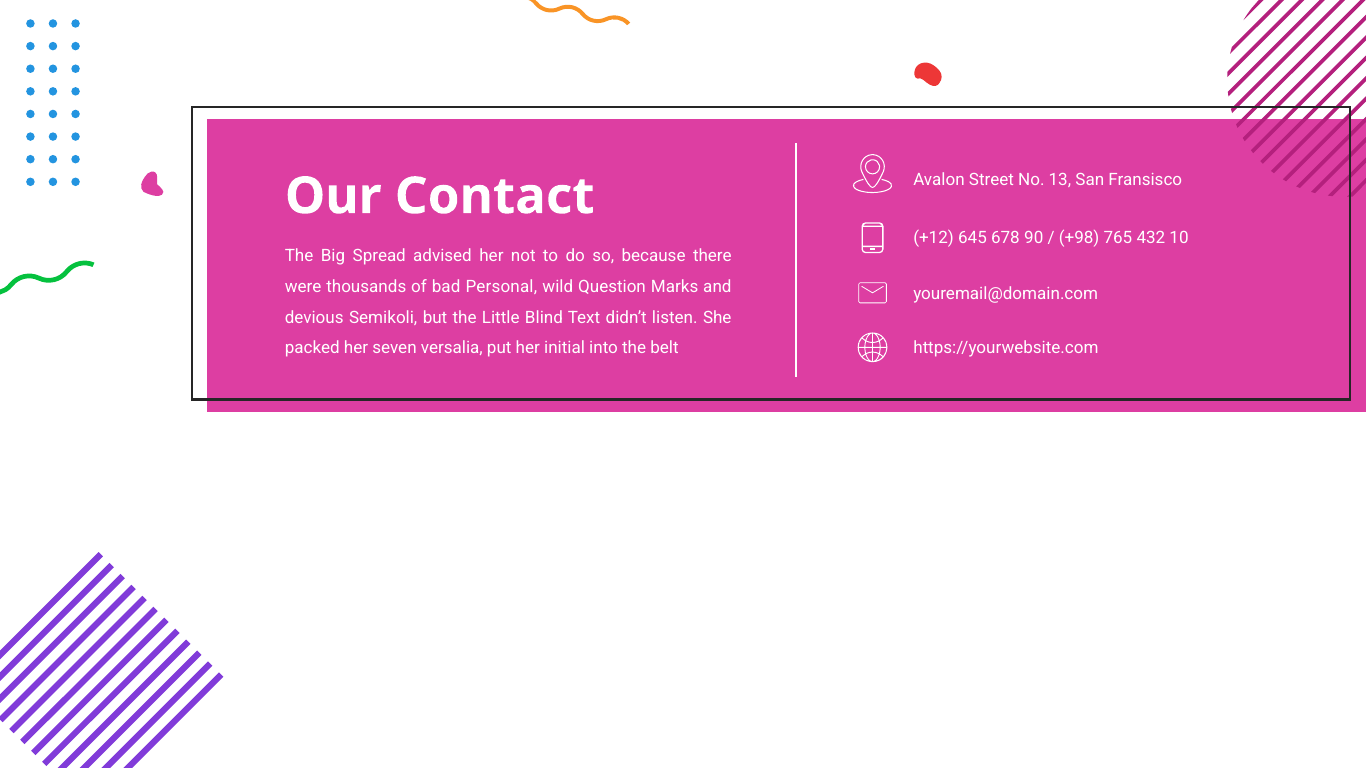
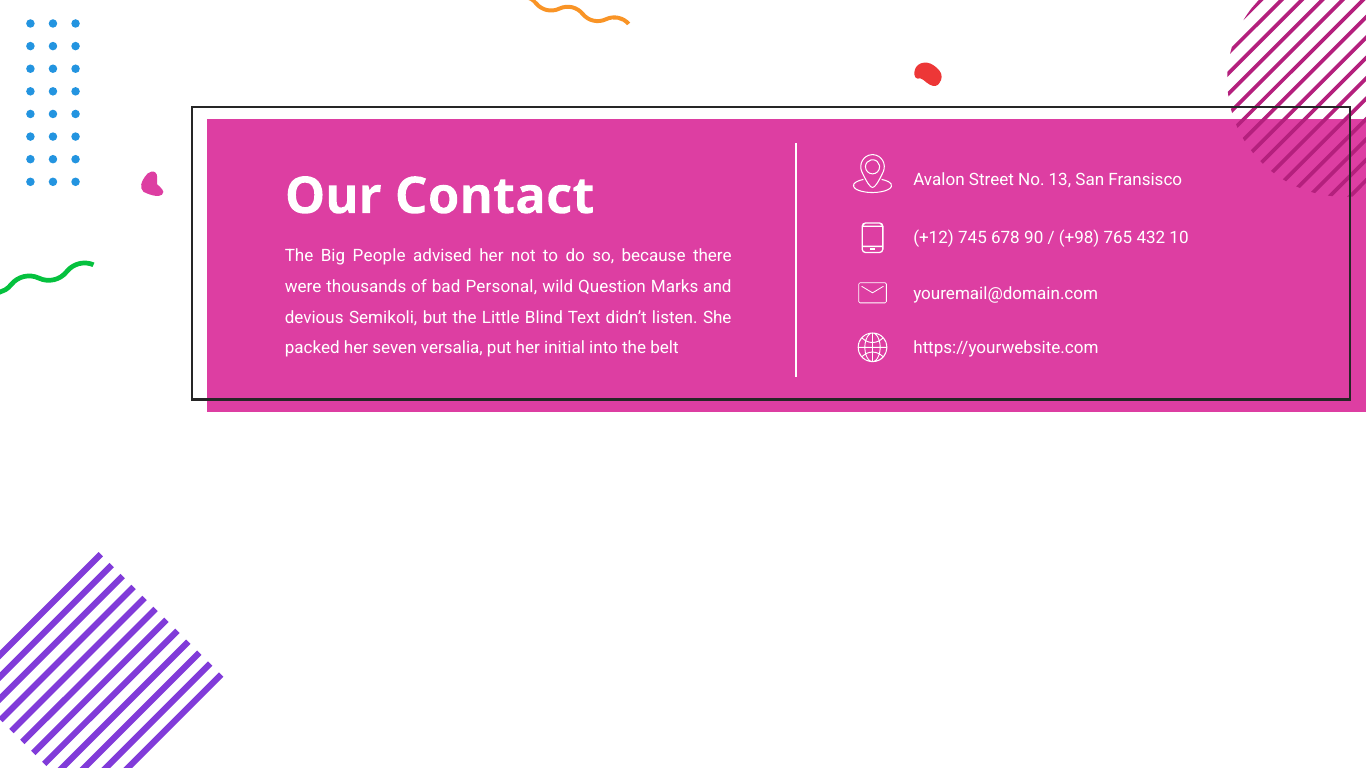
645: 645 -> 745 (972, 238)
Spread: Spread -> People (379, 256)
